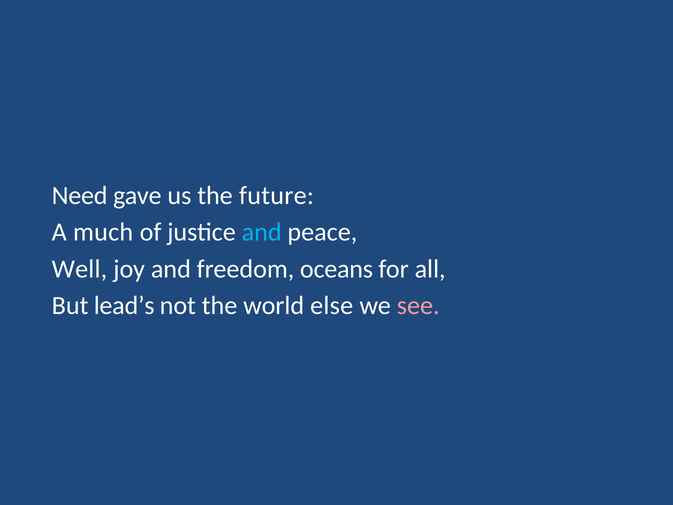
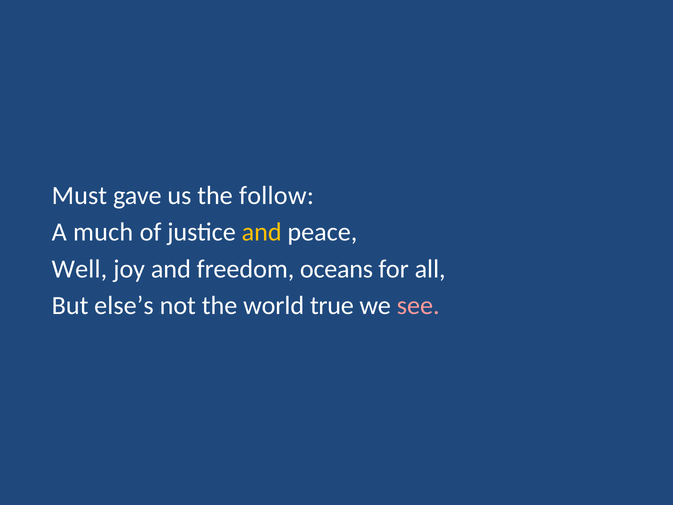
Need: Need -> Must (79, 195)
future: future -> follow (276, 195)
and colour: light blue -> yellow (262, 232)
lead’s: lead’s -> else’s (124, 305)
else: else -> true (332, 305)
